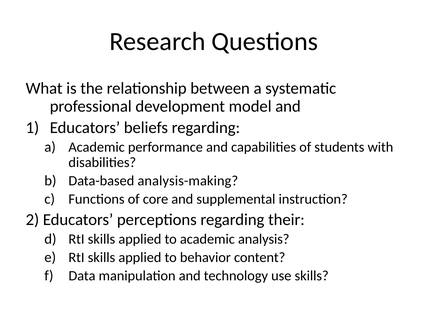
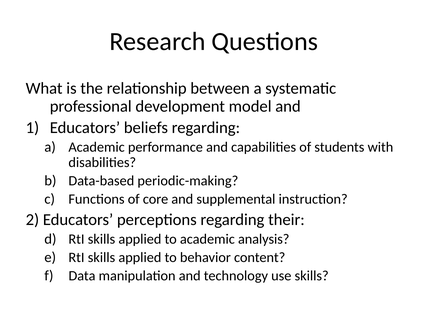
analysis-making: analysis-making -> periodic-making (188, 181)
